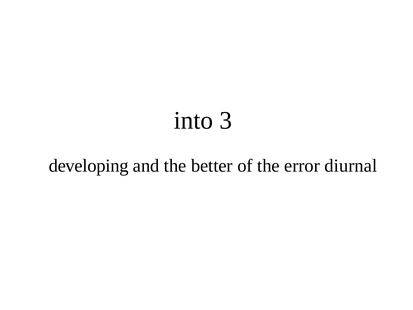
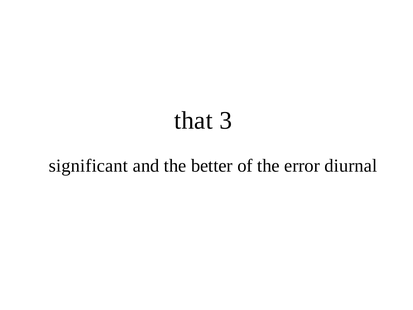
into: into -> that (193, 120)
developing: developing -> significant (88, 166)
